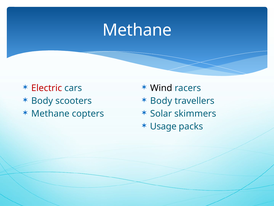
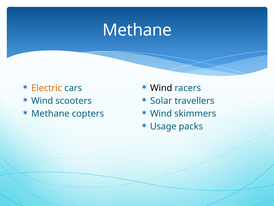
Electric colour: red -> orange (47, 88)
Body: Body -> Wind (42, 101)
Body: Body -> Solar (161, 101)
Solar: Solar -> Wind (161, 113)
